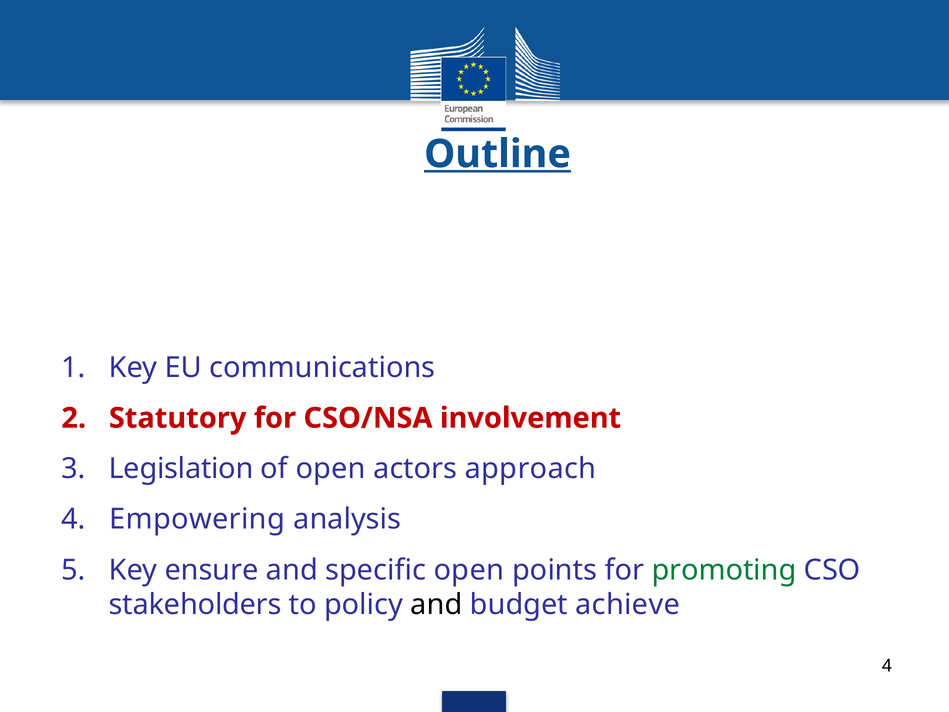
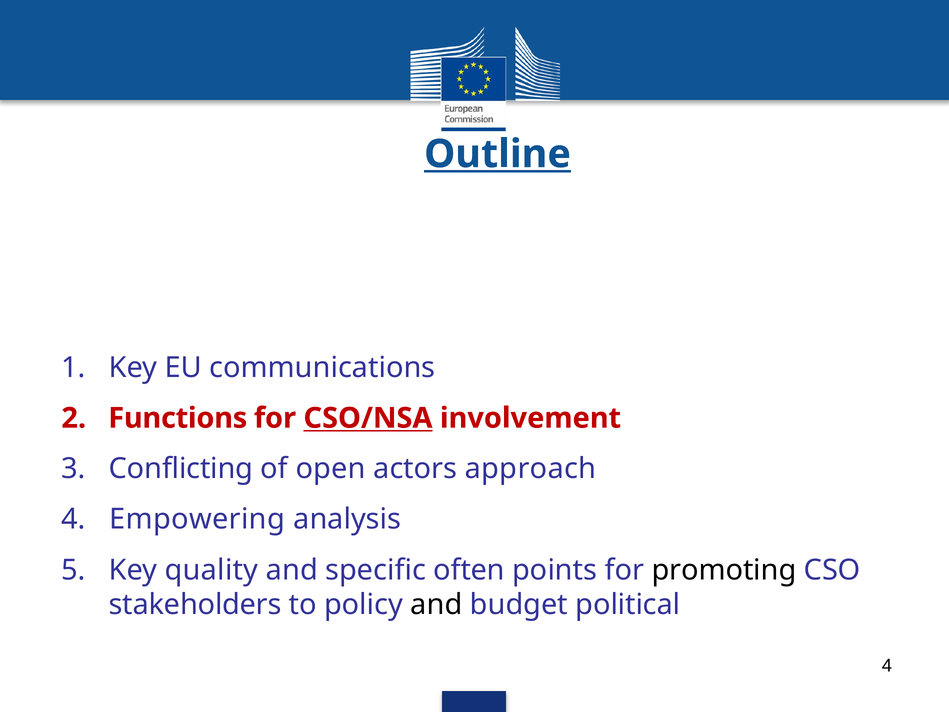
Statutory: Statutory -> Functions (178, 418)
CSO/NSA underline: none -> present (368, 418)
Legislation: Legislation -> Conflicting (181, 469)
ensure: ensure -> quality (211, 570)
specific open: open -> often (469, 570)
promoting colour: green -> black (724, 570)
achieve: achieve -> political (628, 605)
